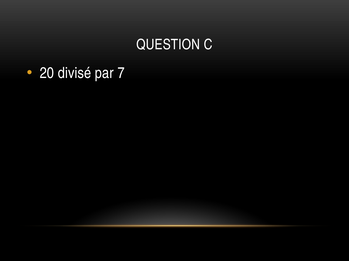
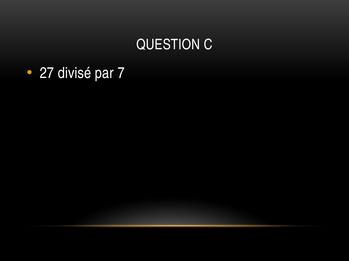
20: 20 -> 27 (47, 73)
